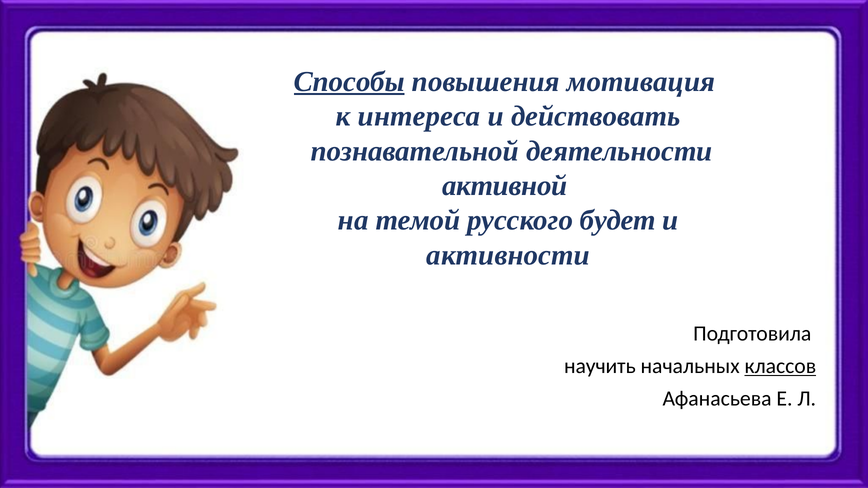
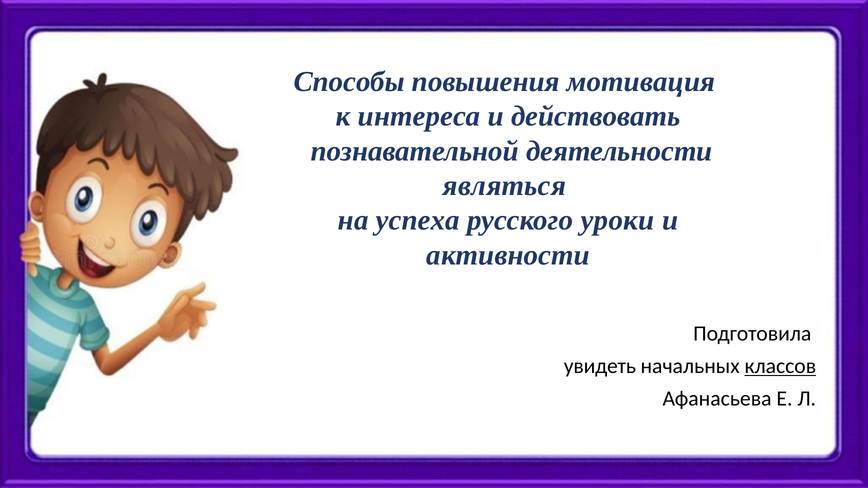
Способы underline: present -> none (349, 82)
активной: активной -> являться (504, 186)
темой: темой -> успеха (418, 221)
будет: будет -> уроки (617, 221)
научить: научить -> увидеть (600, 366)
